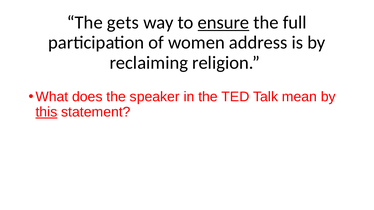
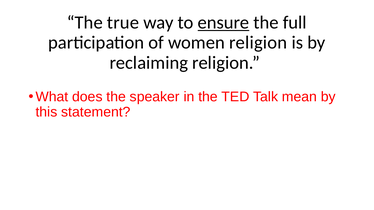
gets: gets -> true (123, 23)
women address: address -> religion (258, 43)
this underline: present -> none (46, 112)
